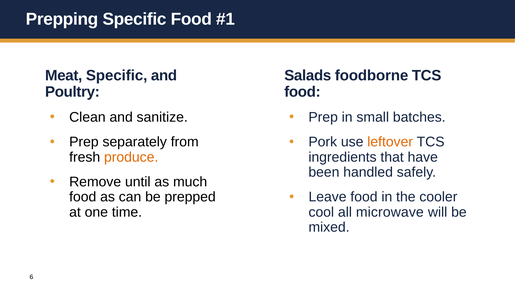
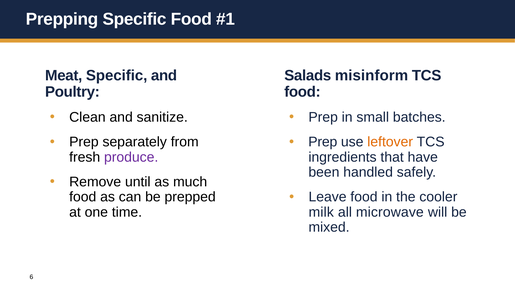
foodborne: foodborne -> misinform (371, 76)
Pork: Pork -> Prep (323, 142)
produce colour: orange -> purple (131, 157)
cool: cool -> milk (321, 212)
